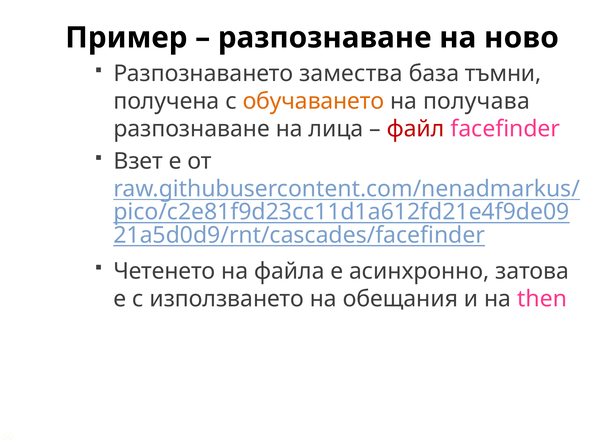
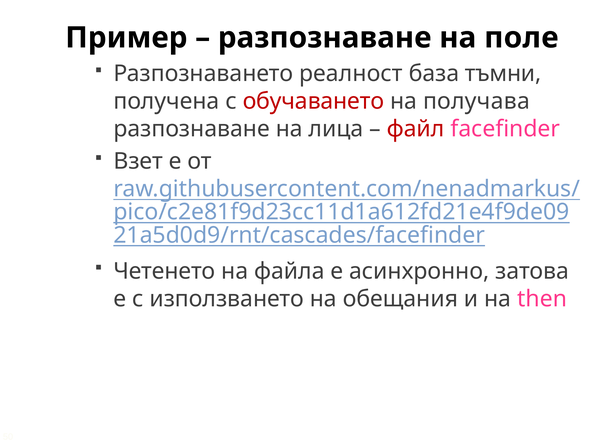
ново: ново -> поле (521, 38)
замества: замества -> реалност (351, 73)
обучаването colour: orange -> red (313, 101)
